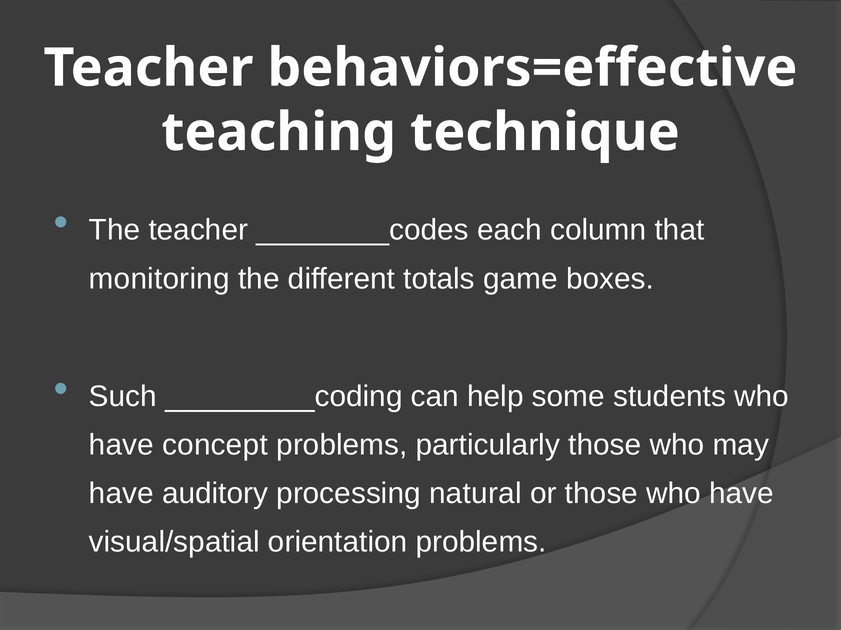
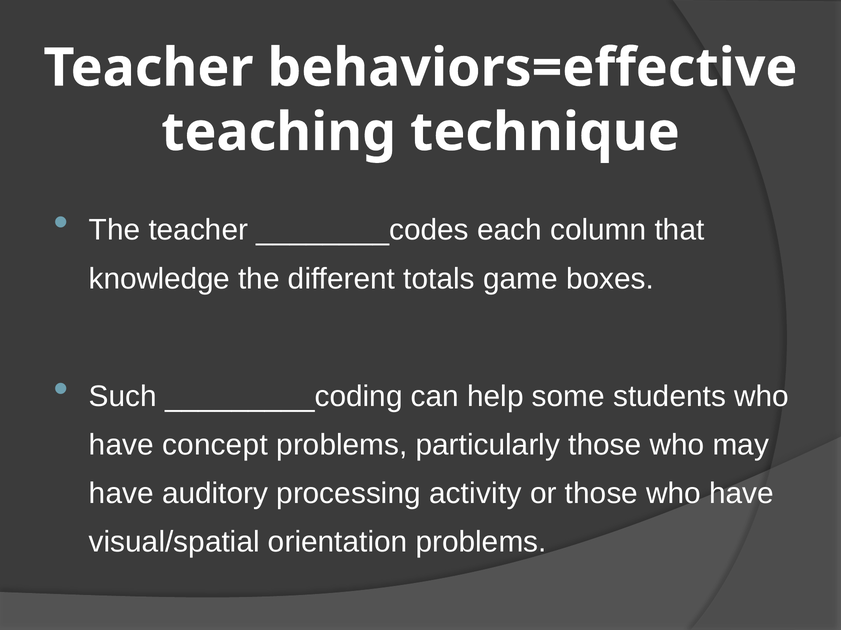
monitoring: monitoring -> knowledge (160, 279)
natural: natural -> activity (475, 494)
